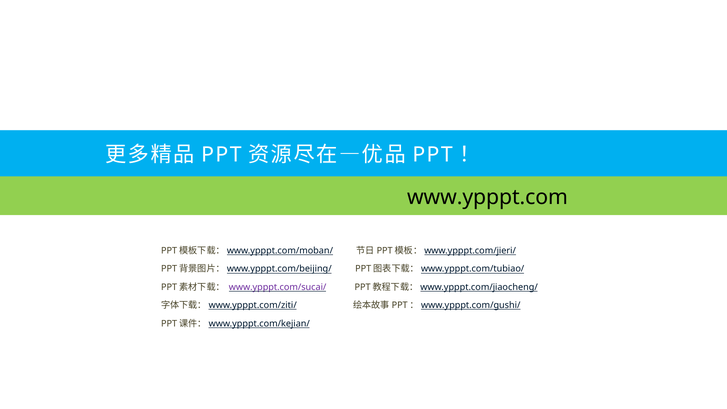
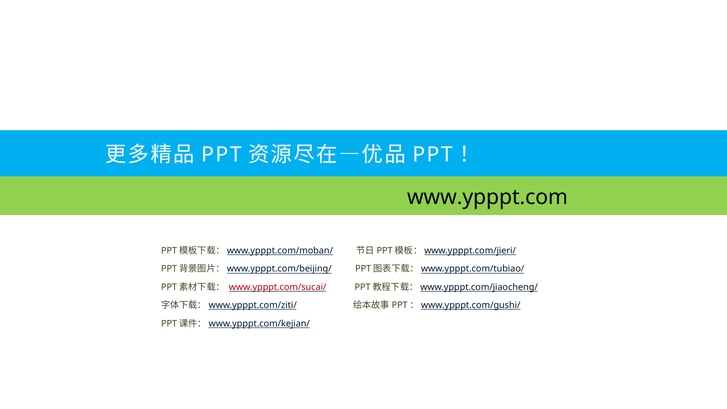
www.ypppt.com/sucai/ colour: purple -> red (278, 287)
